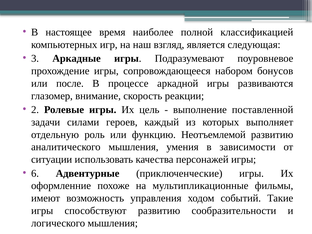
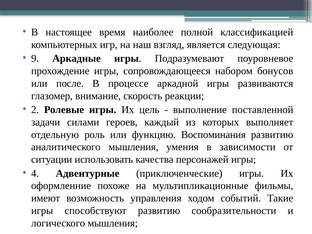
3: 3 -> 9 (35, 58)
Неотъемлемой: Неотъемлемой -> Воспоминания (213, 135)
6: 6 -> 4 (35, 173)
